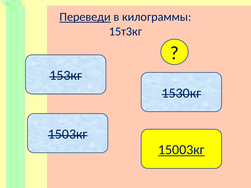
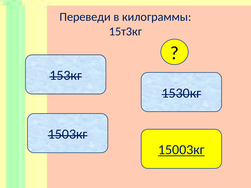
Переведи underline: present -> none (85, 17)
